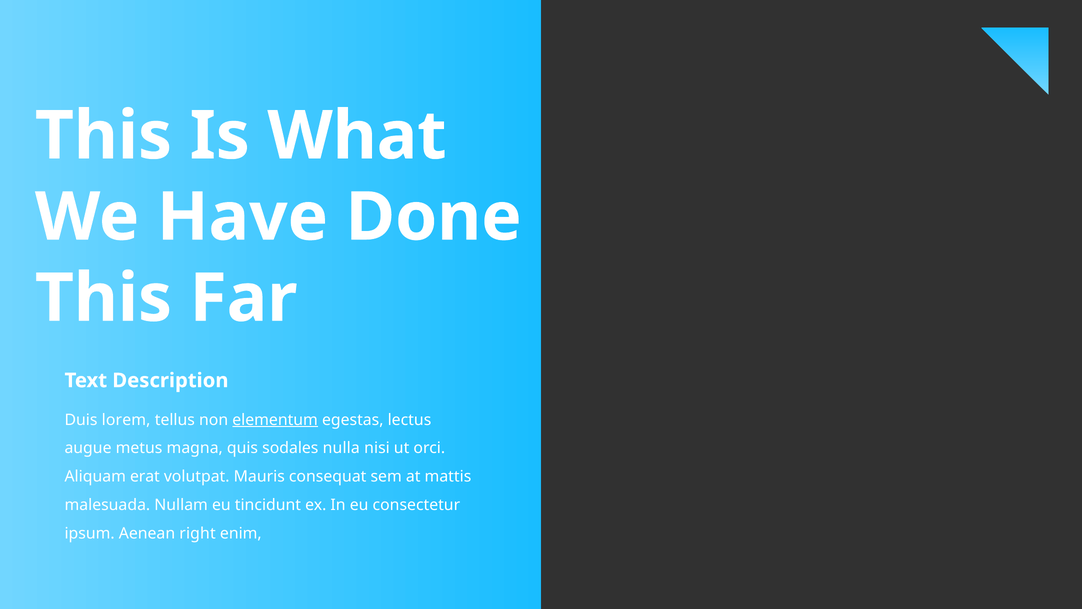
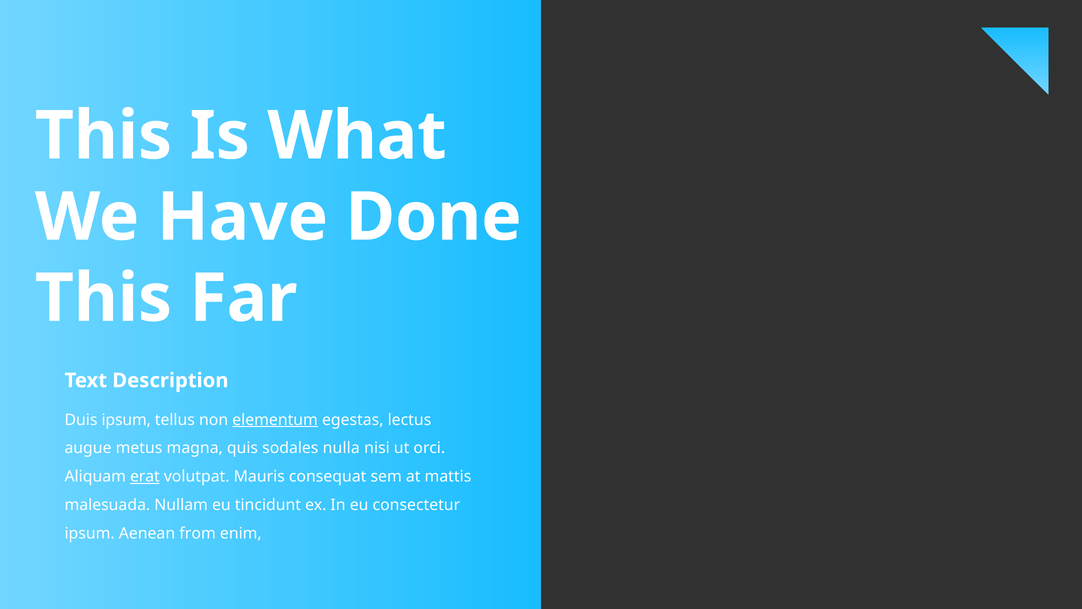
Duis lorem: lorem -> ipsum (126, 420)
erat underline: none -> present (145, 476)
right: right -> from (198, 533)
